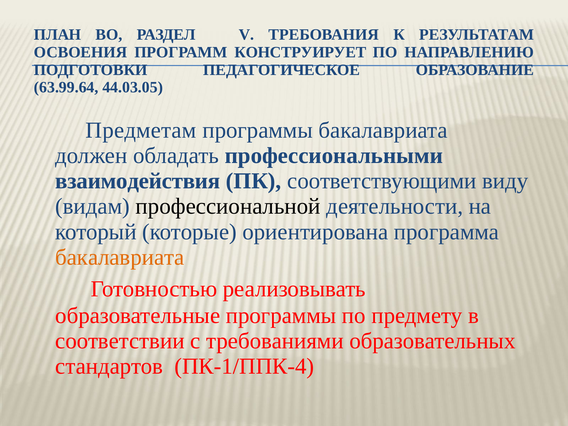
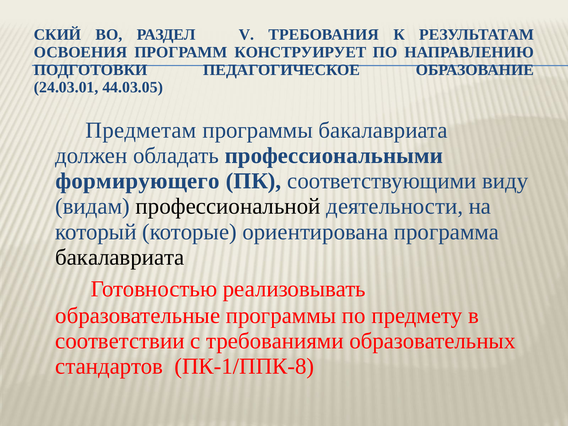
ПЛАН: ПЛАН -> СКИЙ (58, 35)
63.99.64: 63.99.64 -> 24.03.01 (66, 87)
взаимодействия: взаимодействия -> формирующего (138, 181)
бакалавриата colour: orange -> black (120, 257)
ПК-1/ППК-4: ПК-1/ППК-4 -> ПК-1/ППК-8 (244, 366)
